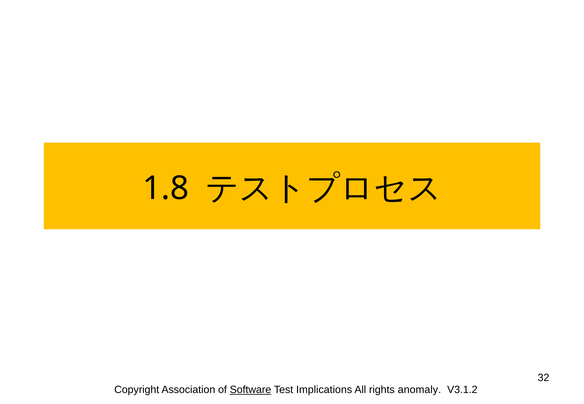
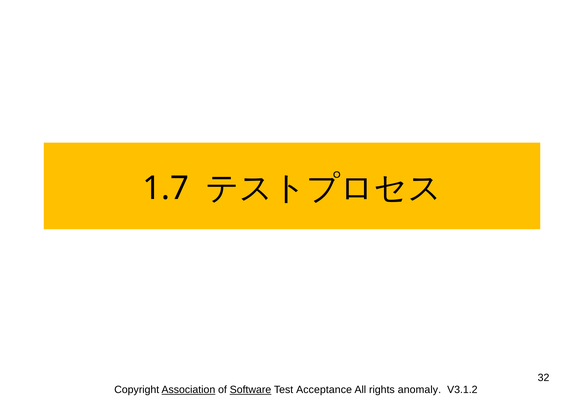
1.8: 1.8 -> 1.7 (166, 188)
Association underline: none -> present (188, 390)
Implications: Implications -> Acceptance (324, 390)
